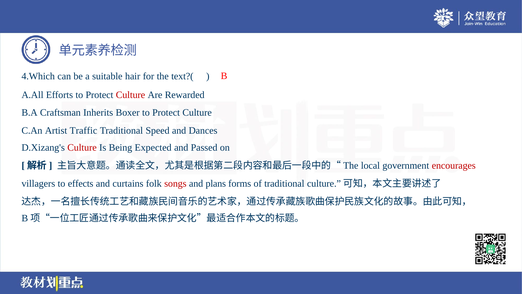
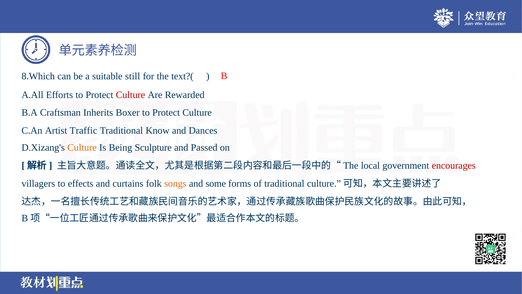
4.Which: 4.Which -> 8.Which (38, 76)
hair: hair -> still (133, 76)
Speed: Speed -> Know (158, 131)
Culture colour: red -> orange (82, 147)
Expected: Expected -> Sculpture (153, 147)
songs colour: red -> orange (175, 183)
plans: plans -> some (216, 183)
